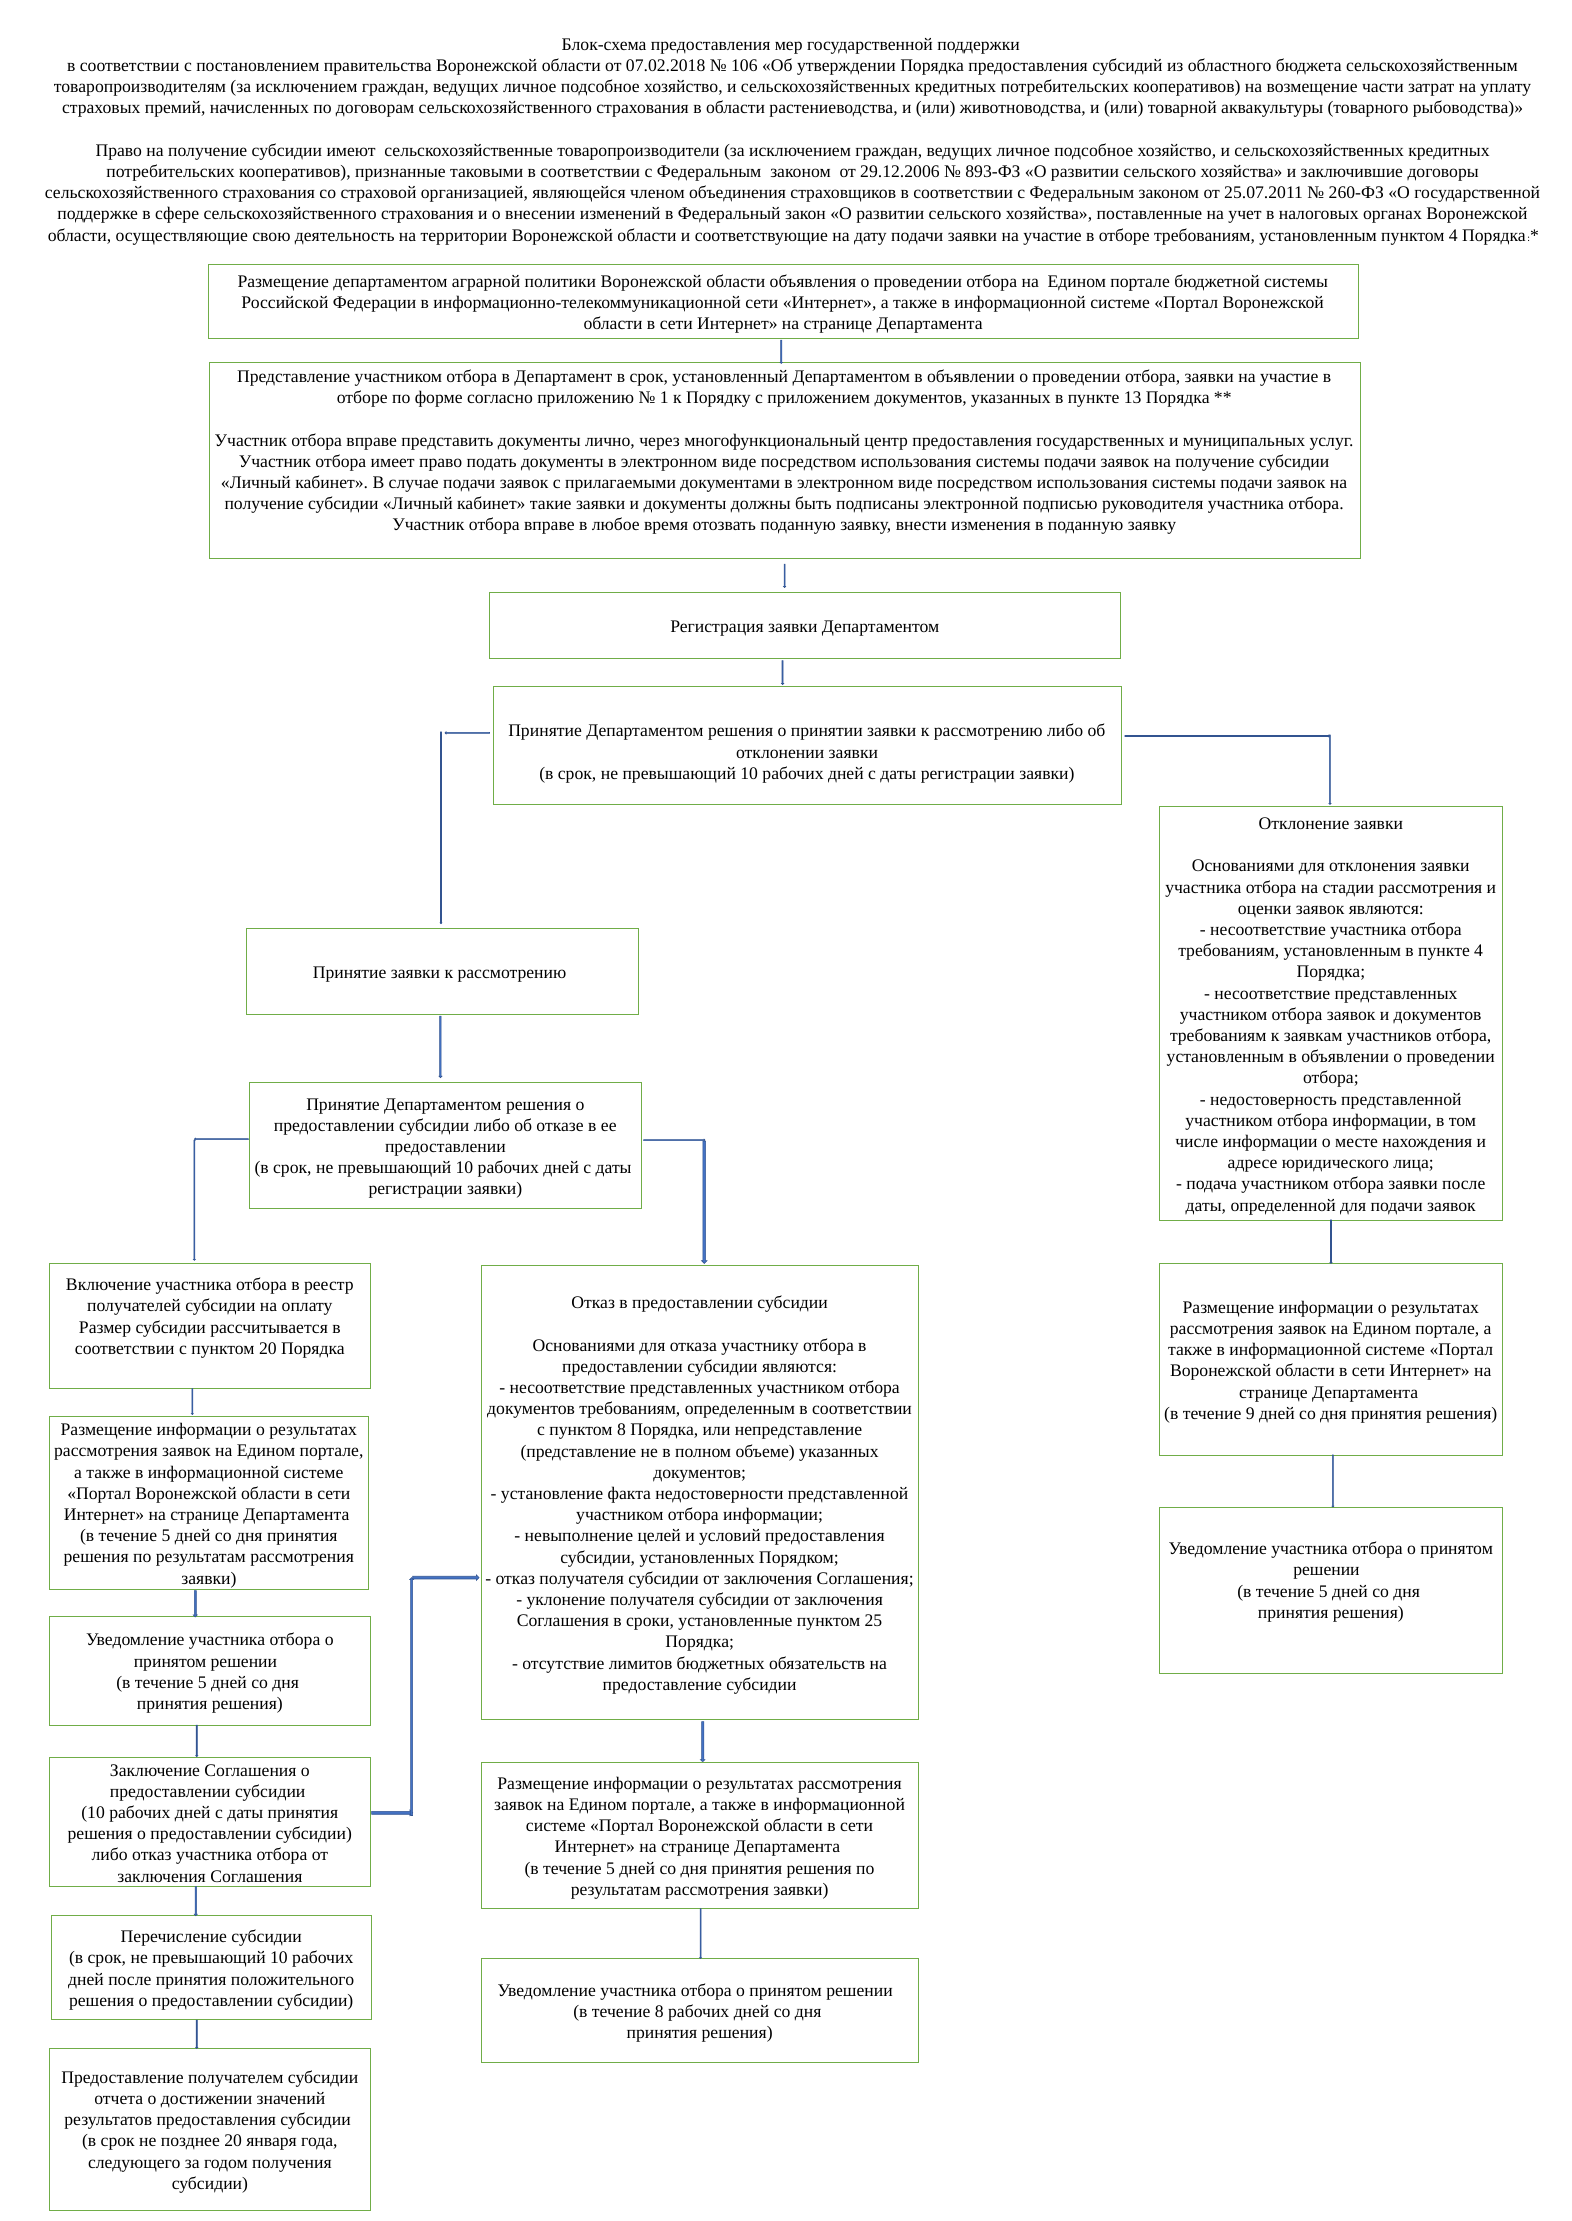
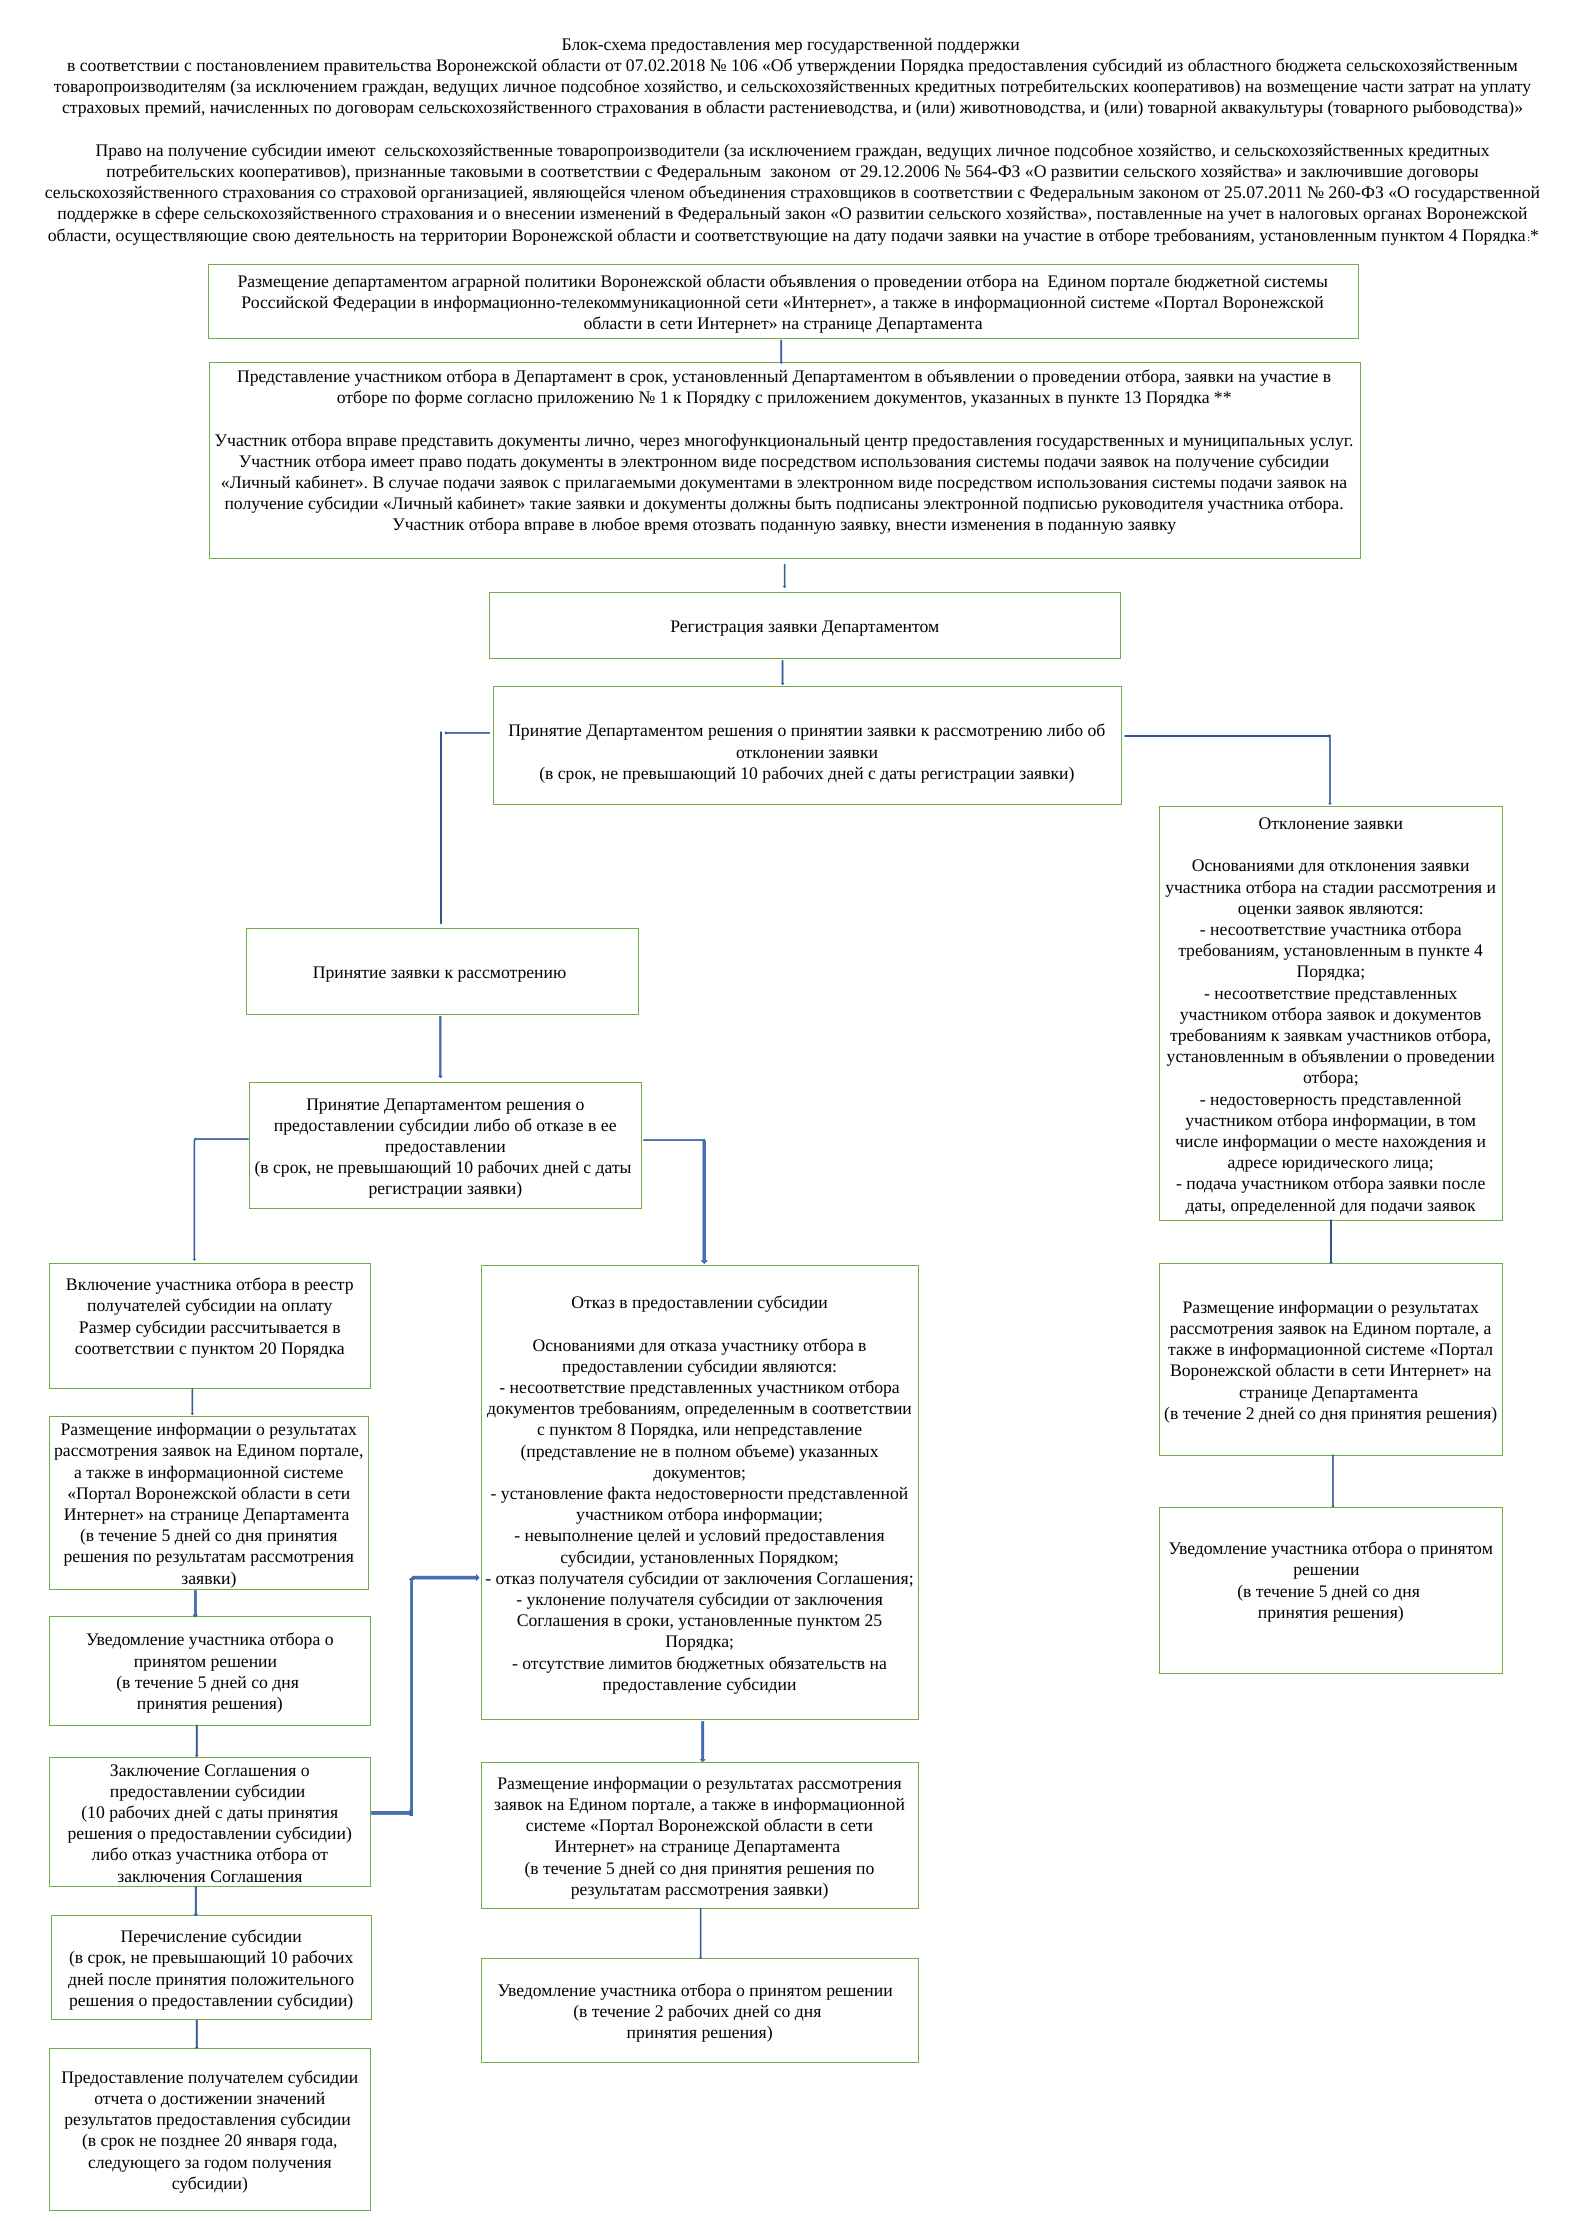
893-ФЗ: 893-ФЗ -> 564-ФЗ (993, 172)
9: 9 -> 2 (1250, 1413)
8: 8 -> 2 (659, 2012)
